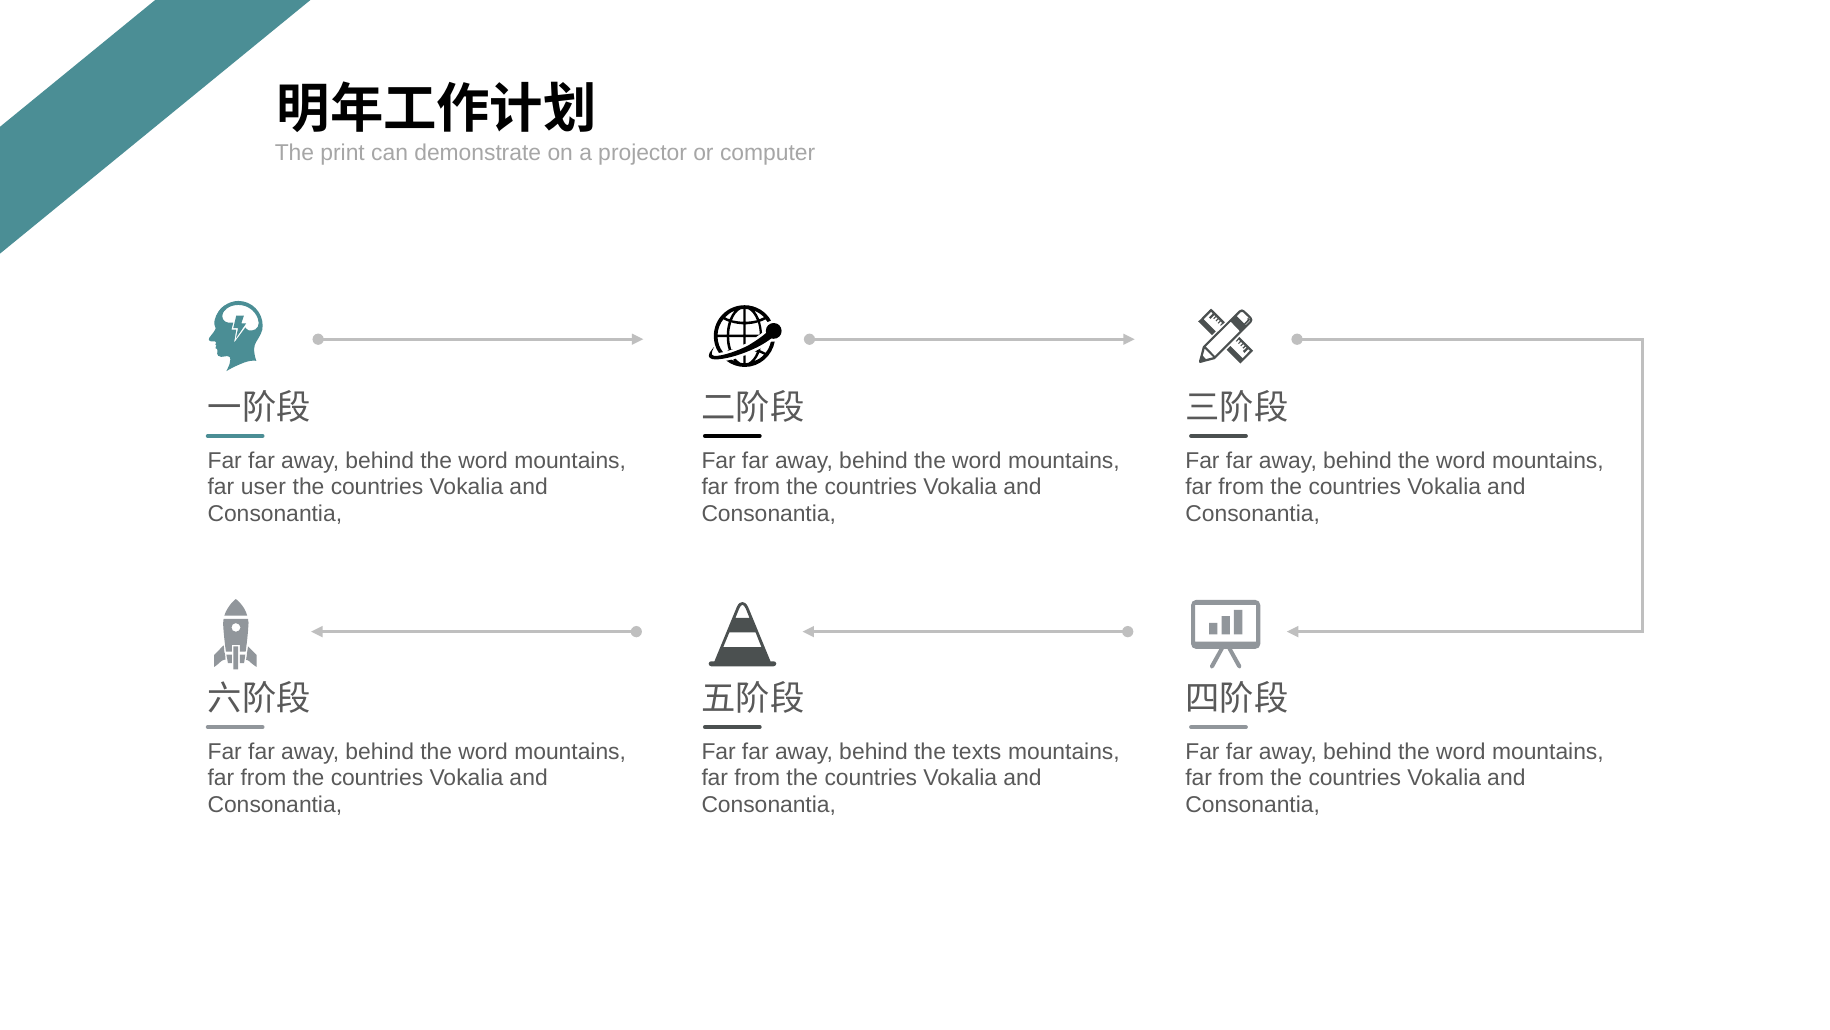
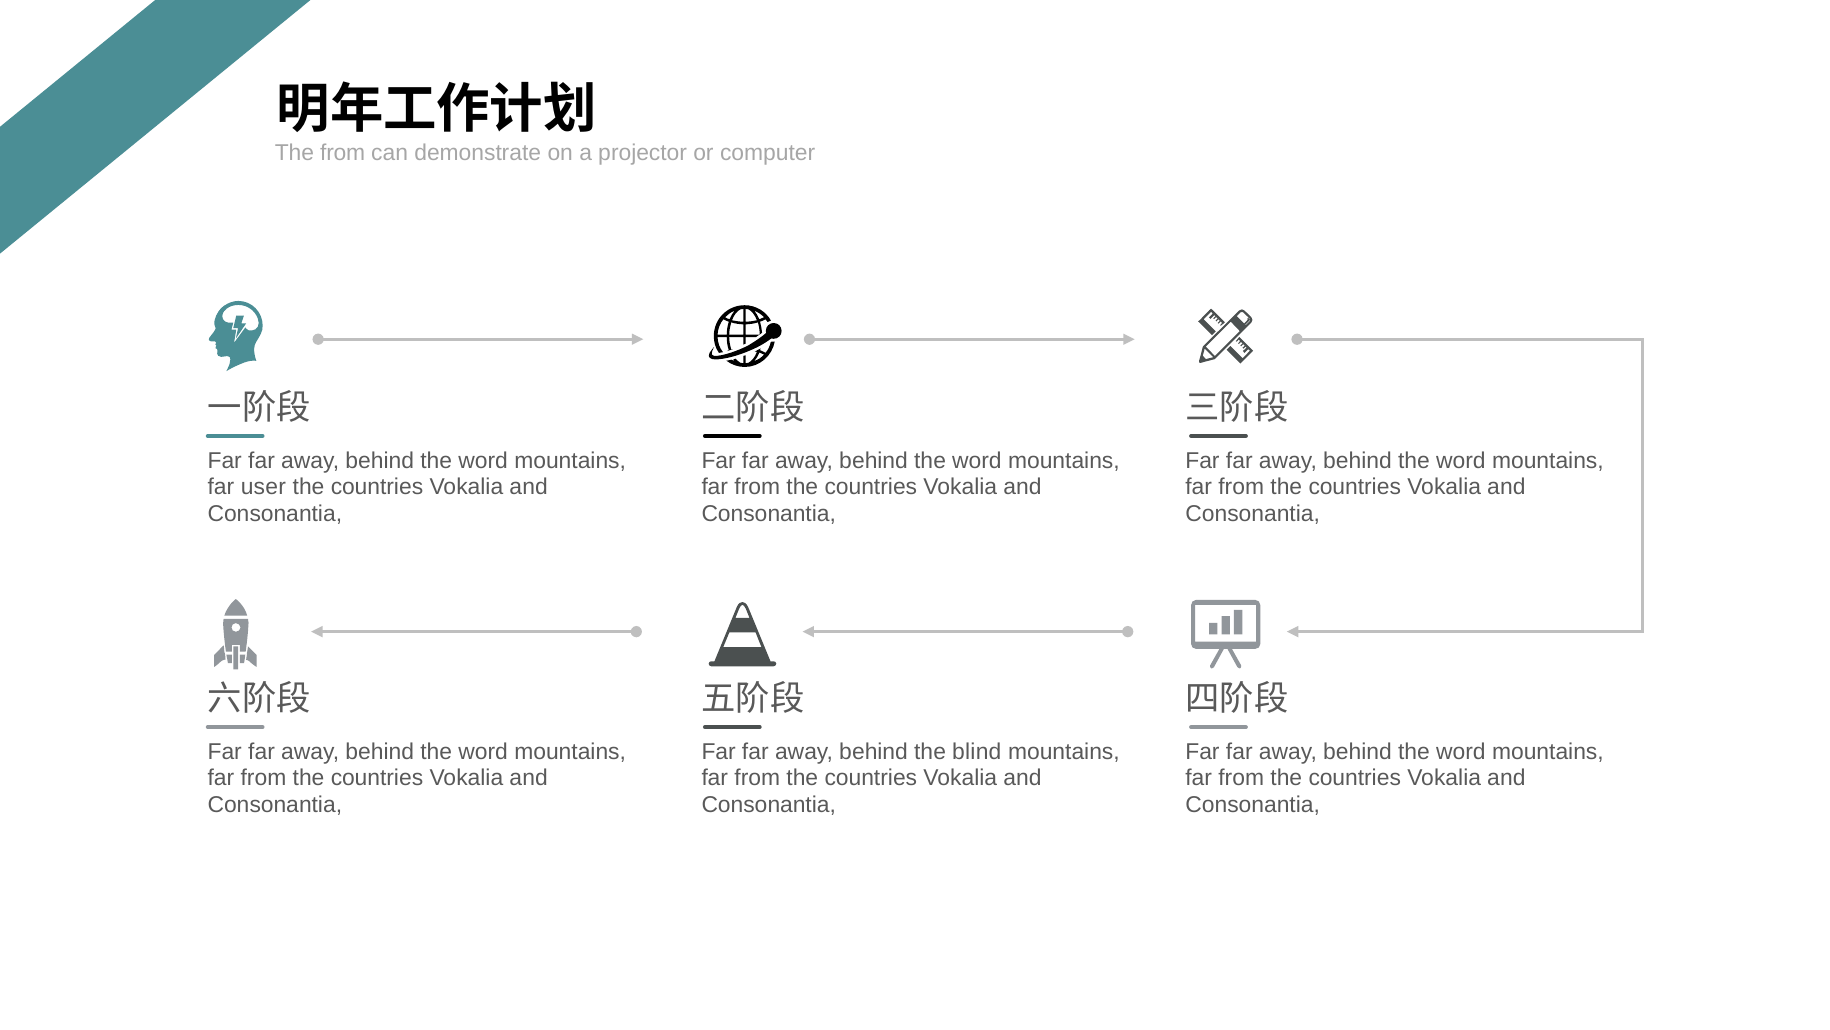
The print: print -> from (343, 153)
texts: texts -> blind (977, 751)
